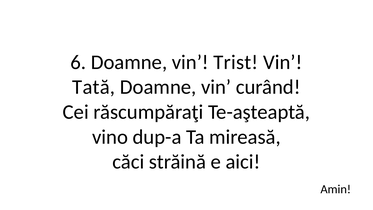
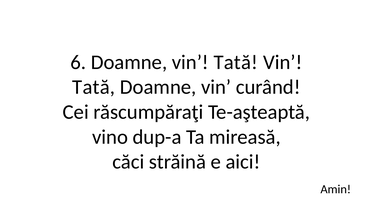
Doamne vinʼ Trist: Trist -> Tată (236, 62)
